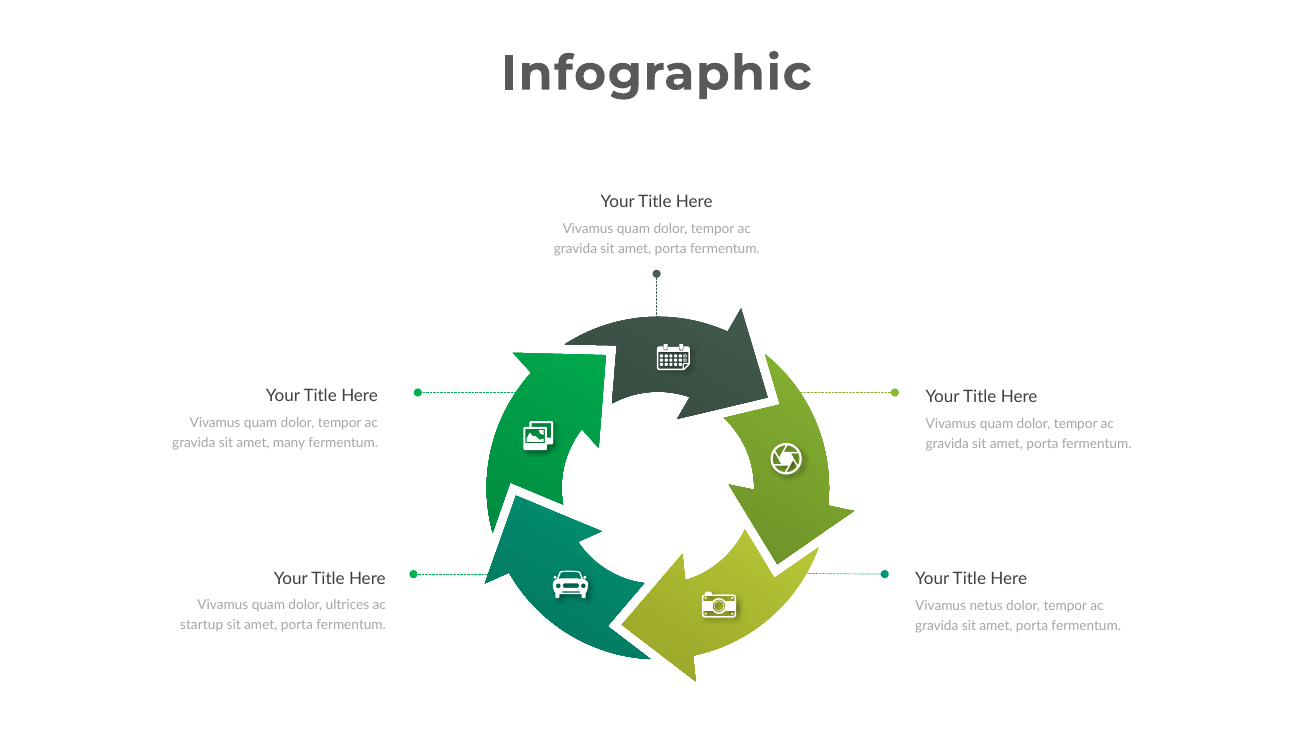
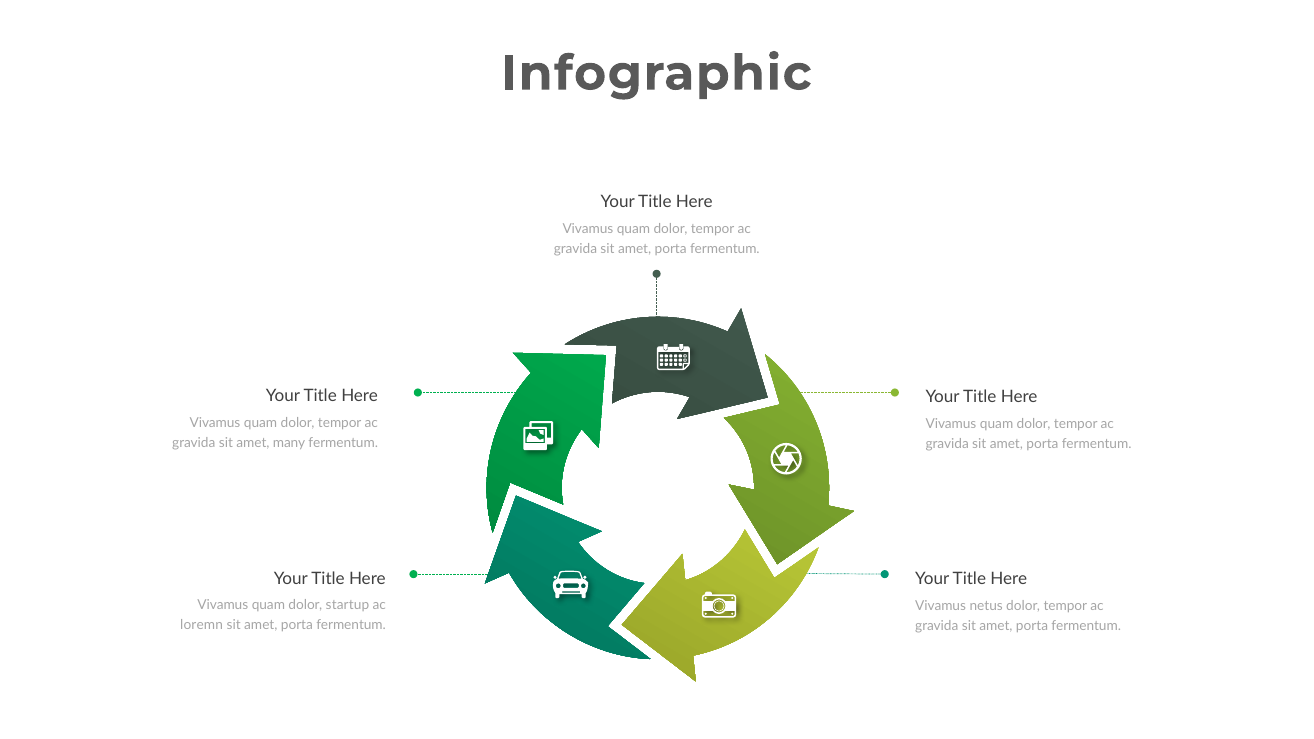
ultrices: ultrices -> startup (347, 606)
startup: startup -> loremn (202, 625)
